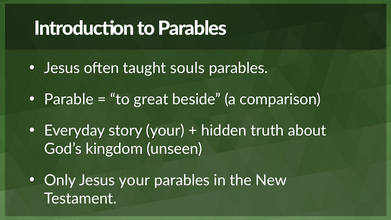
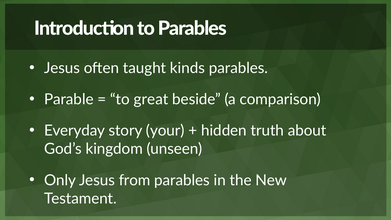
souls: souls -> kinds (187, 68)
Jesus your: your -> from (135, 180)
